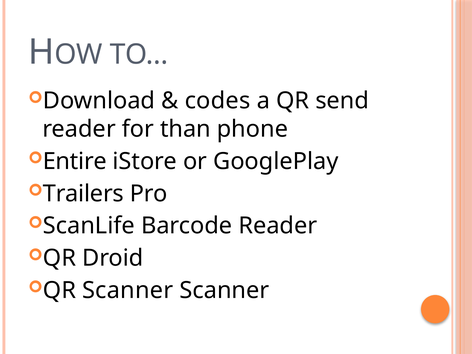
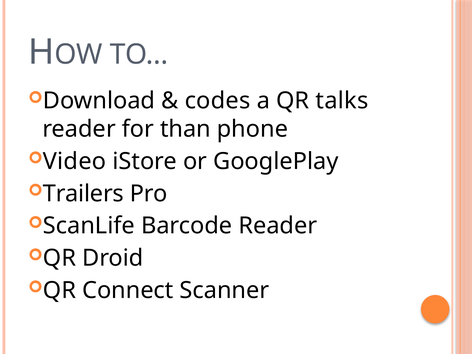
send: send -> talks (342, 101)
Entire: Entire -> Video (75, 161)
QR Scanner: Scanner -> Connect (128, 290)
